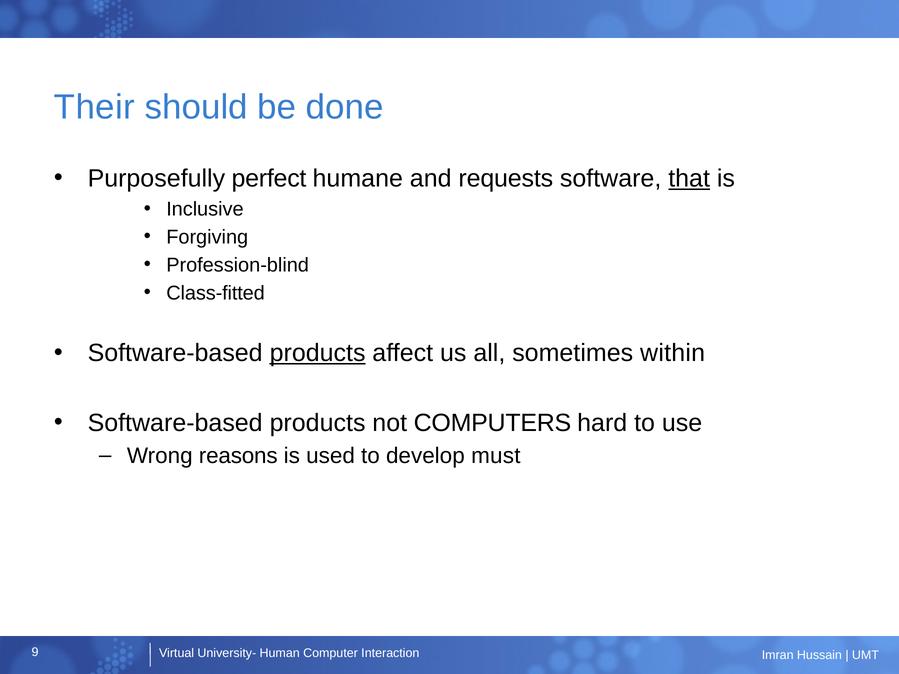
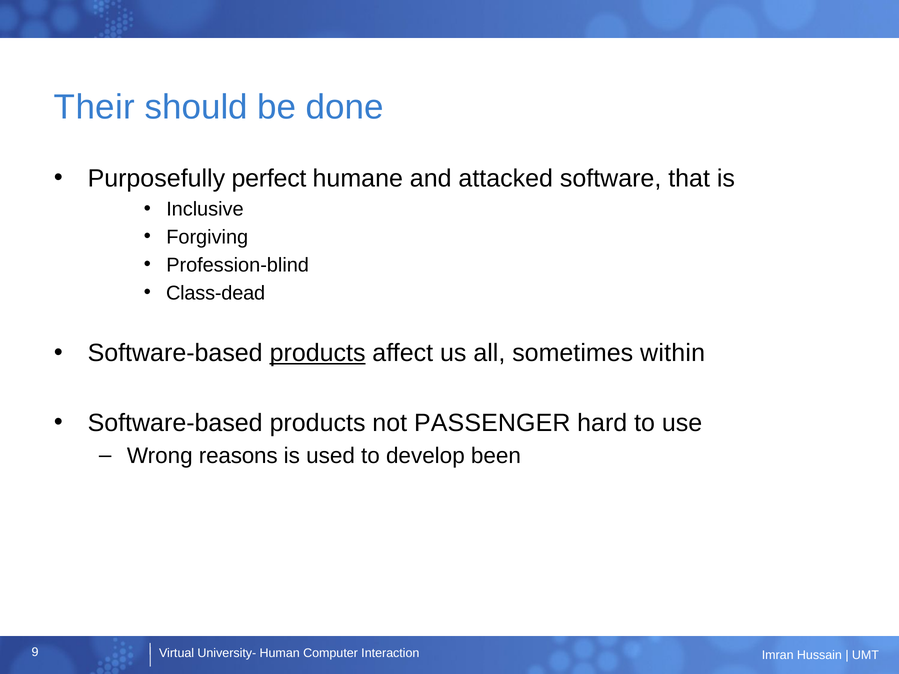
requests: requests -> attacked (506, 179)
that underline: present -> none (689, 179)
Class-fitted: Class-fitted -> Class-dead (216, 293)
COMPUTERS: COMPUTERS -> PASSENGER (492, 423)
must: must -> been (496, 456)
